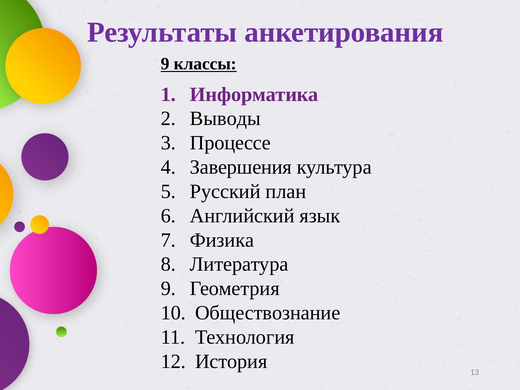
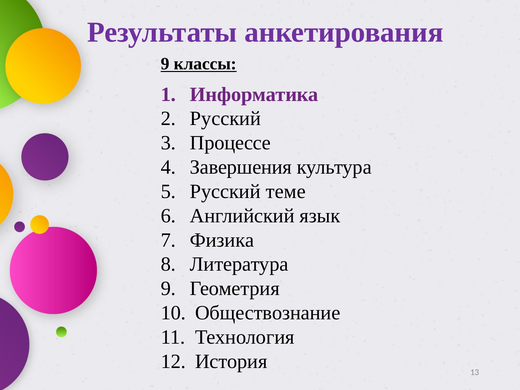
Выводы: Выводы -> Русский (225, 119)
план: план -> теме (286, 191)
